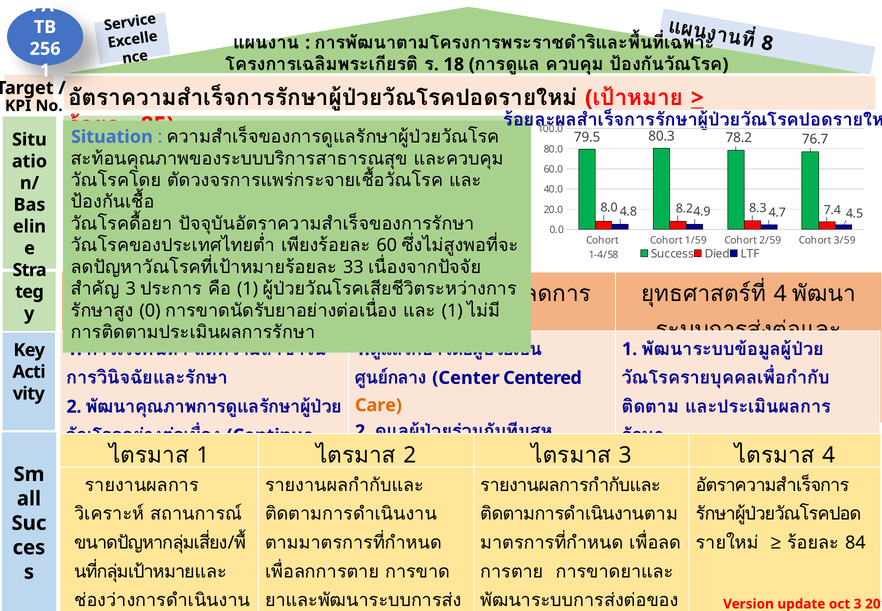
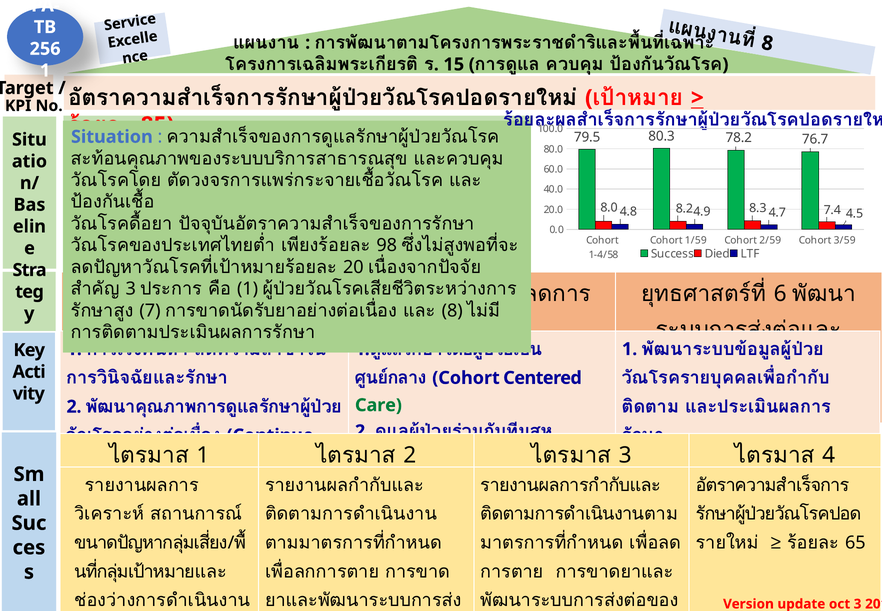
18: 18 -> 15 (454, 64)
60: 60 -> 98 (387, 245)
33: 33 -> 20 (353, 267)
4: 4 -> 6 (780, 294)
0: 0 -> 7 (150, 310)
1: 1 -> 8 (452, 310)
Center: Center -> Cohort (466, 378)
Care colour: orange -> green (378, 405)
84: 84 -> 65 (855, 542)
